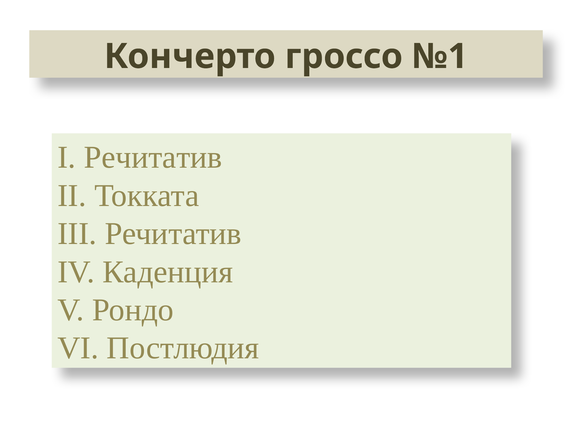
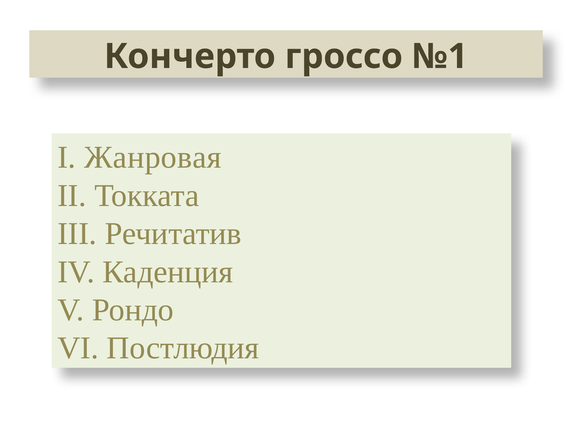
I Речитатив: Речитатив -> Жанровая (153, 158)
